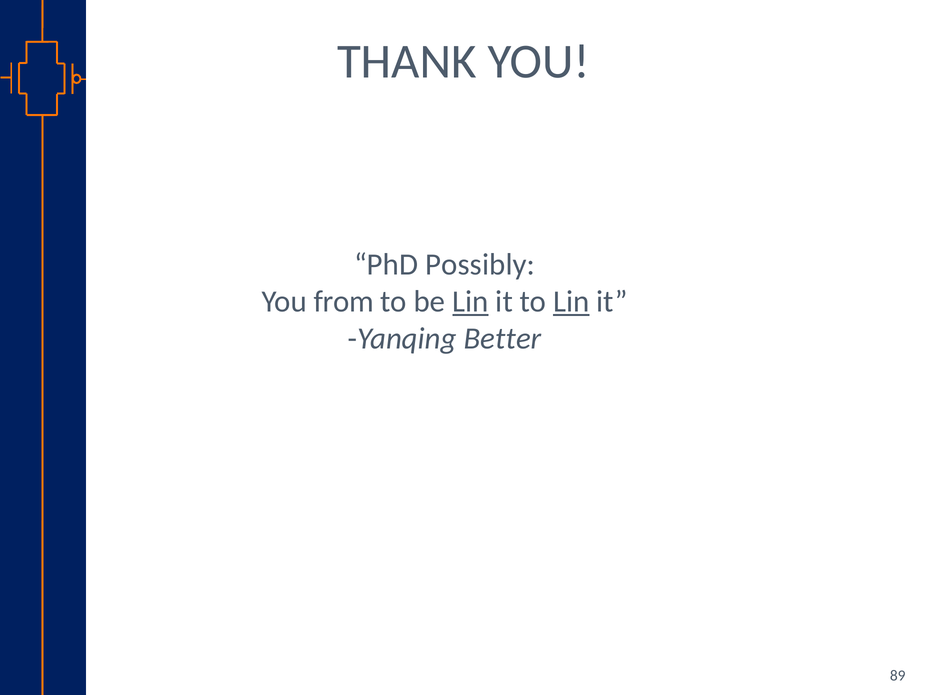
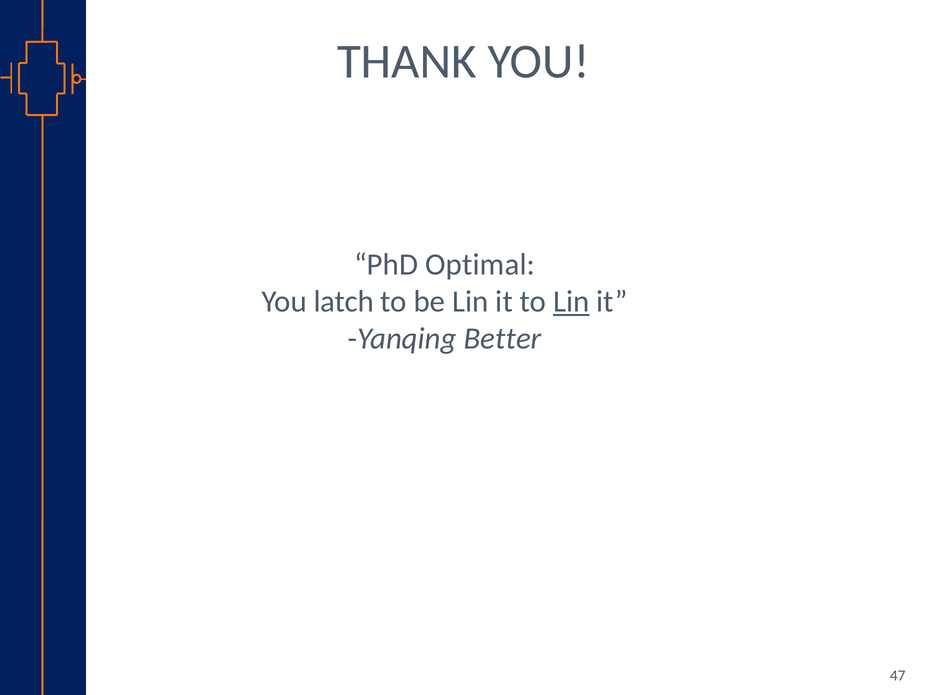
Possibly: Possibly -> Optimal (480, 265)
from: from -> latch (344, 302)
Lin underline: present -> none (470, 302)
89: 89 -> 47 (898, 676)
